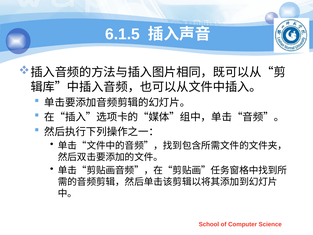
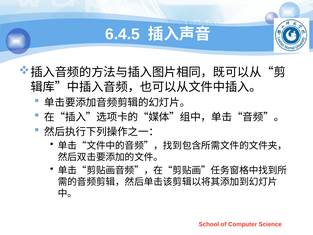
6.1.5: 6.1.5 -> 6.4.5 (122, 34)
